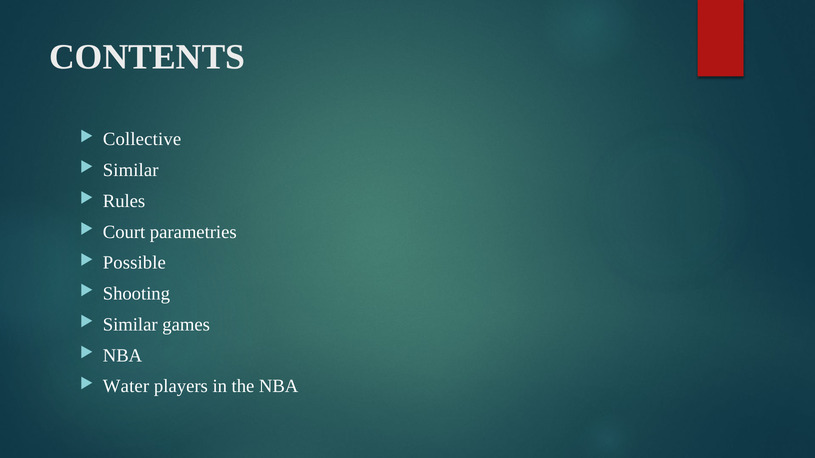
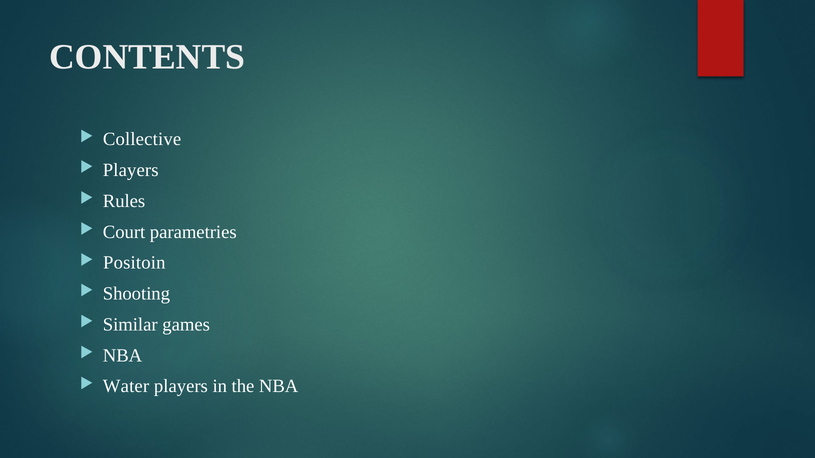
Similar: Similar -> Players (131, 170)
Possible: Possible -> Positoin (134, 263)
